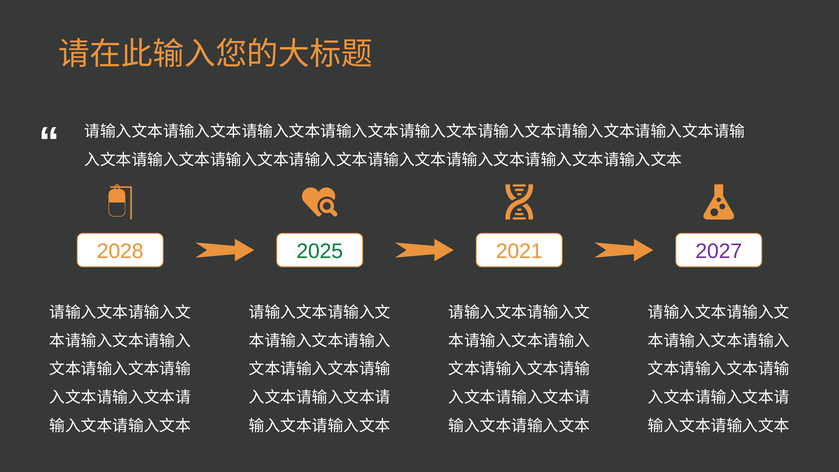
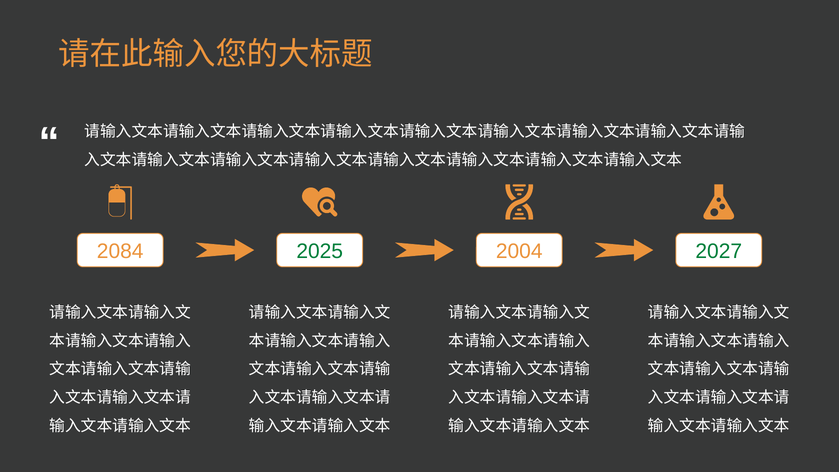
2028: 2028 -> 2084 (120, 252)
2021: 2021 -> 2004 (519, 252)
2027 colour: purple -> green (719, 252)
